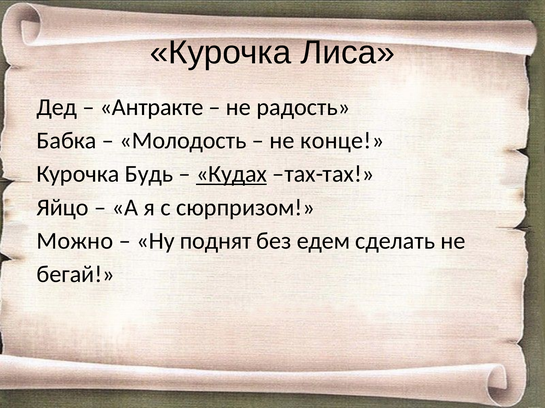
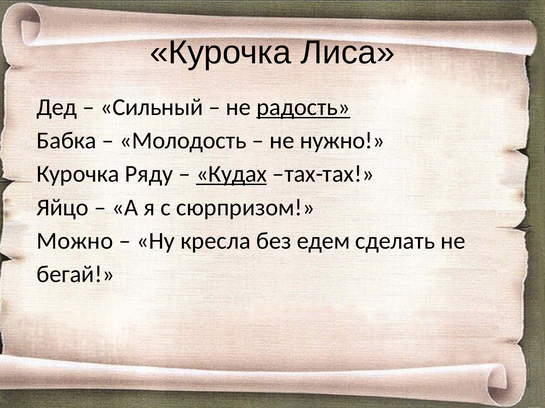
Антракте: Антракте -> Сильный (152, 107)
радость underline: none -> present (303, 107)
конце: конце -> нужно (342, 141)
Будь: Будь -> Ряду (149, 174)
поднят: поднят -> кресла (216, 241)
